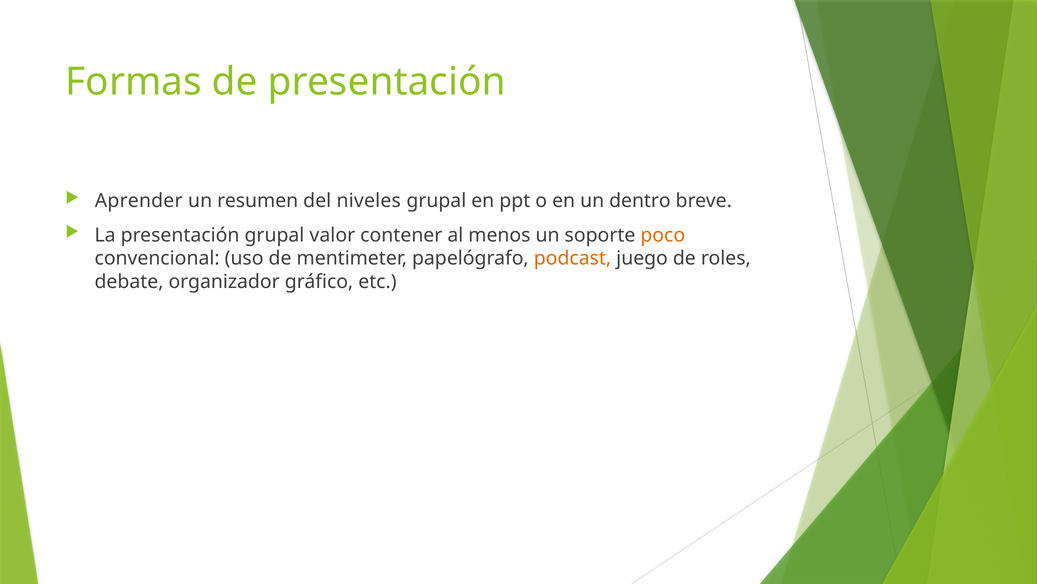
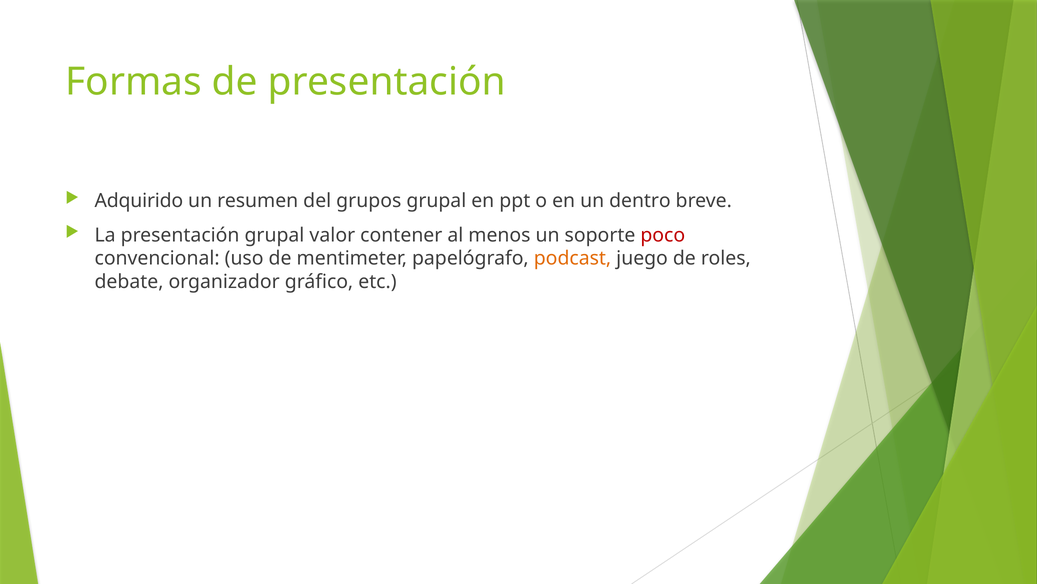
Aprender: Aprender -> Adquirido (139, 201)
niveles: niveles -> grupos (369, 201)
poco colour: orange -> red (663, 235)
